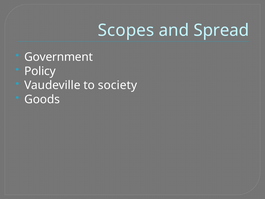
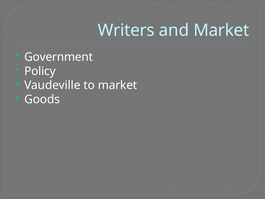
Scopes: Scopes -> Writers (126, 30)
and Spread: Spread -> Market (221, 30)
to society: society -> market (118, 85)
